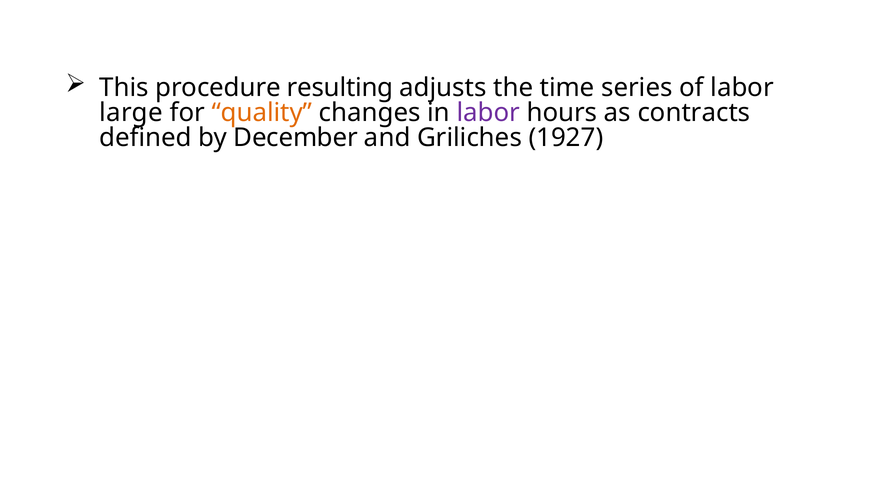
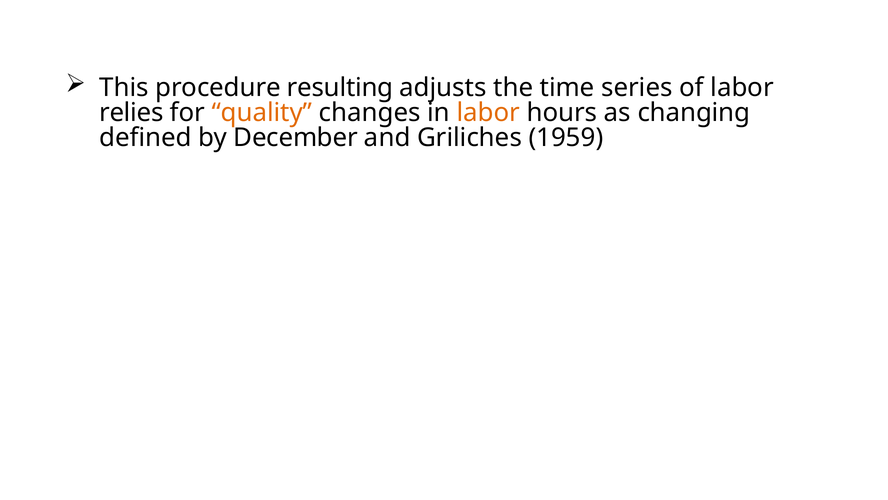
large: large -> relies (131, 113)
labor colour: purple -> orange (488, 113)
contracts: contracts -> changing (694, 113)
1927: 1927 -> 1959 (566, 138)
